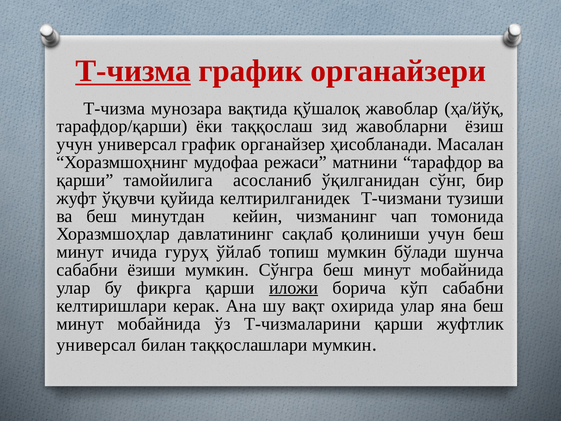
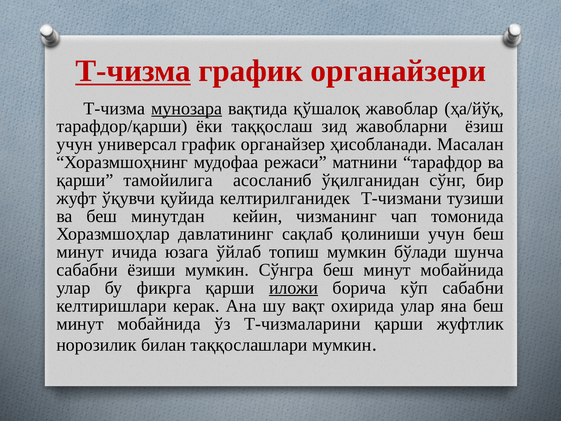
мунозара underline: none -> present (187, 108)
гуруҳ: гуруҳ -> юзага (187, 252)
универсал: универсал -> норозилик (96, 345)
